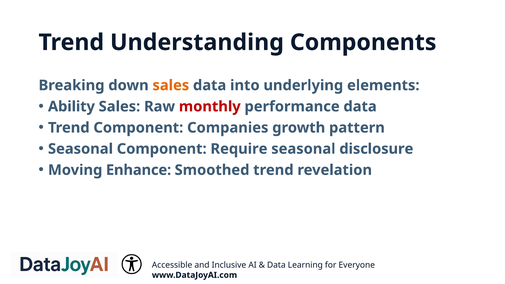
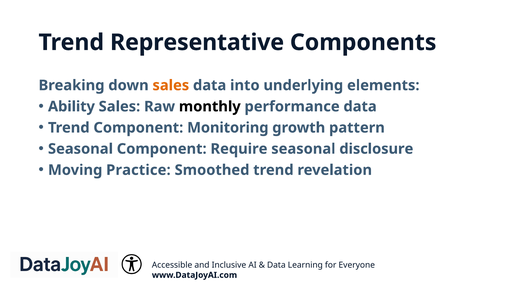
Understanding: Understanding -> Representative (197, 42)
monthly colour: red -> black (210, 107)
Companies: Companies -> Monitoring (228, 128)
Enhance: Enhance -> Practice (138, 170)
